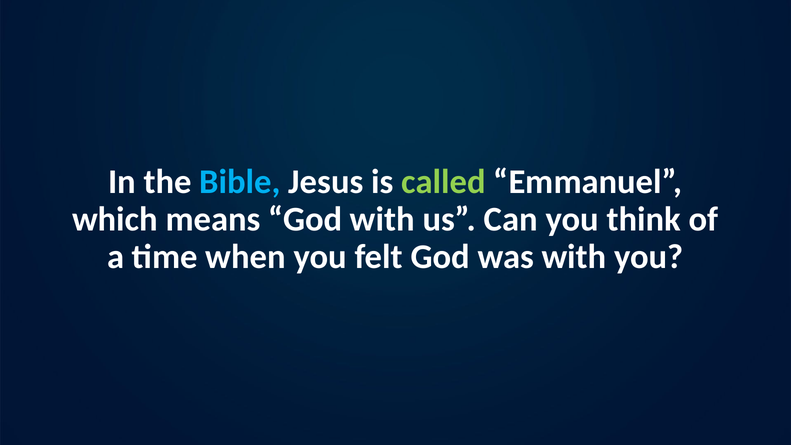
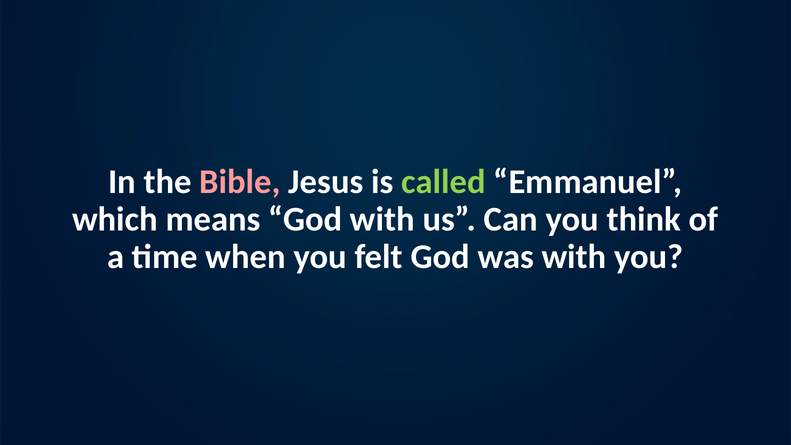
Bible colour: light blue -> pink (240, 182)
